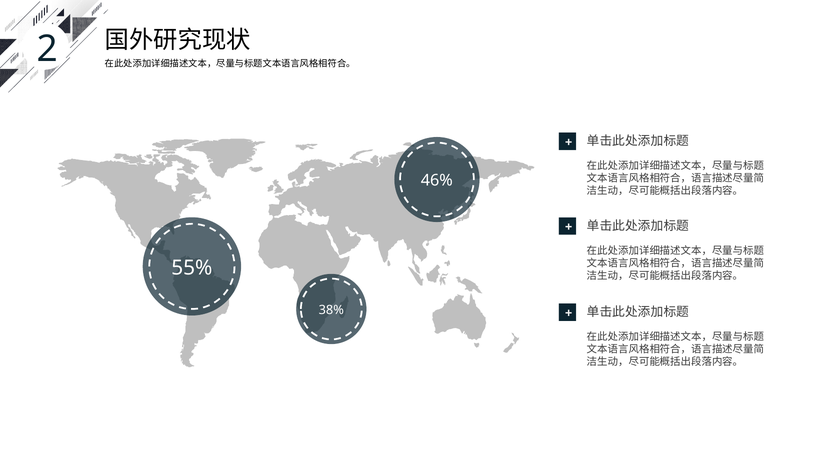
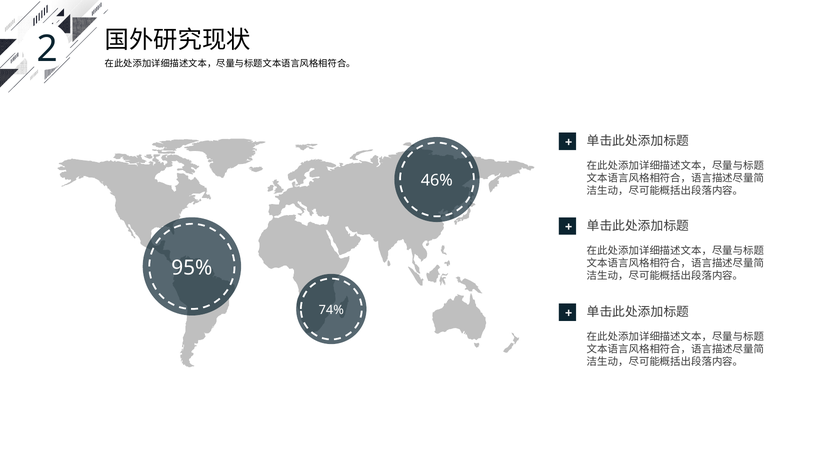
55%: 55% -> 95% (192, 268)
38%: 38% -> 74% (331, 310)
